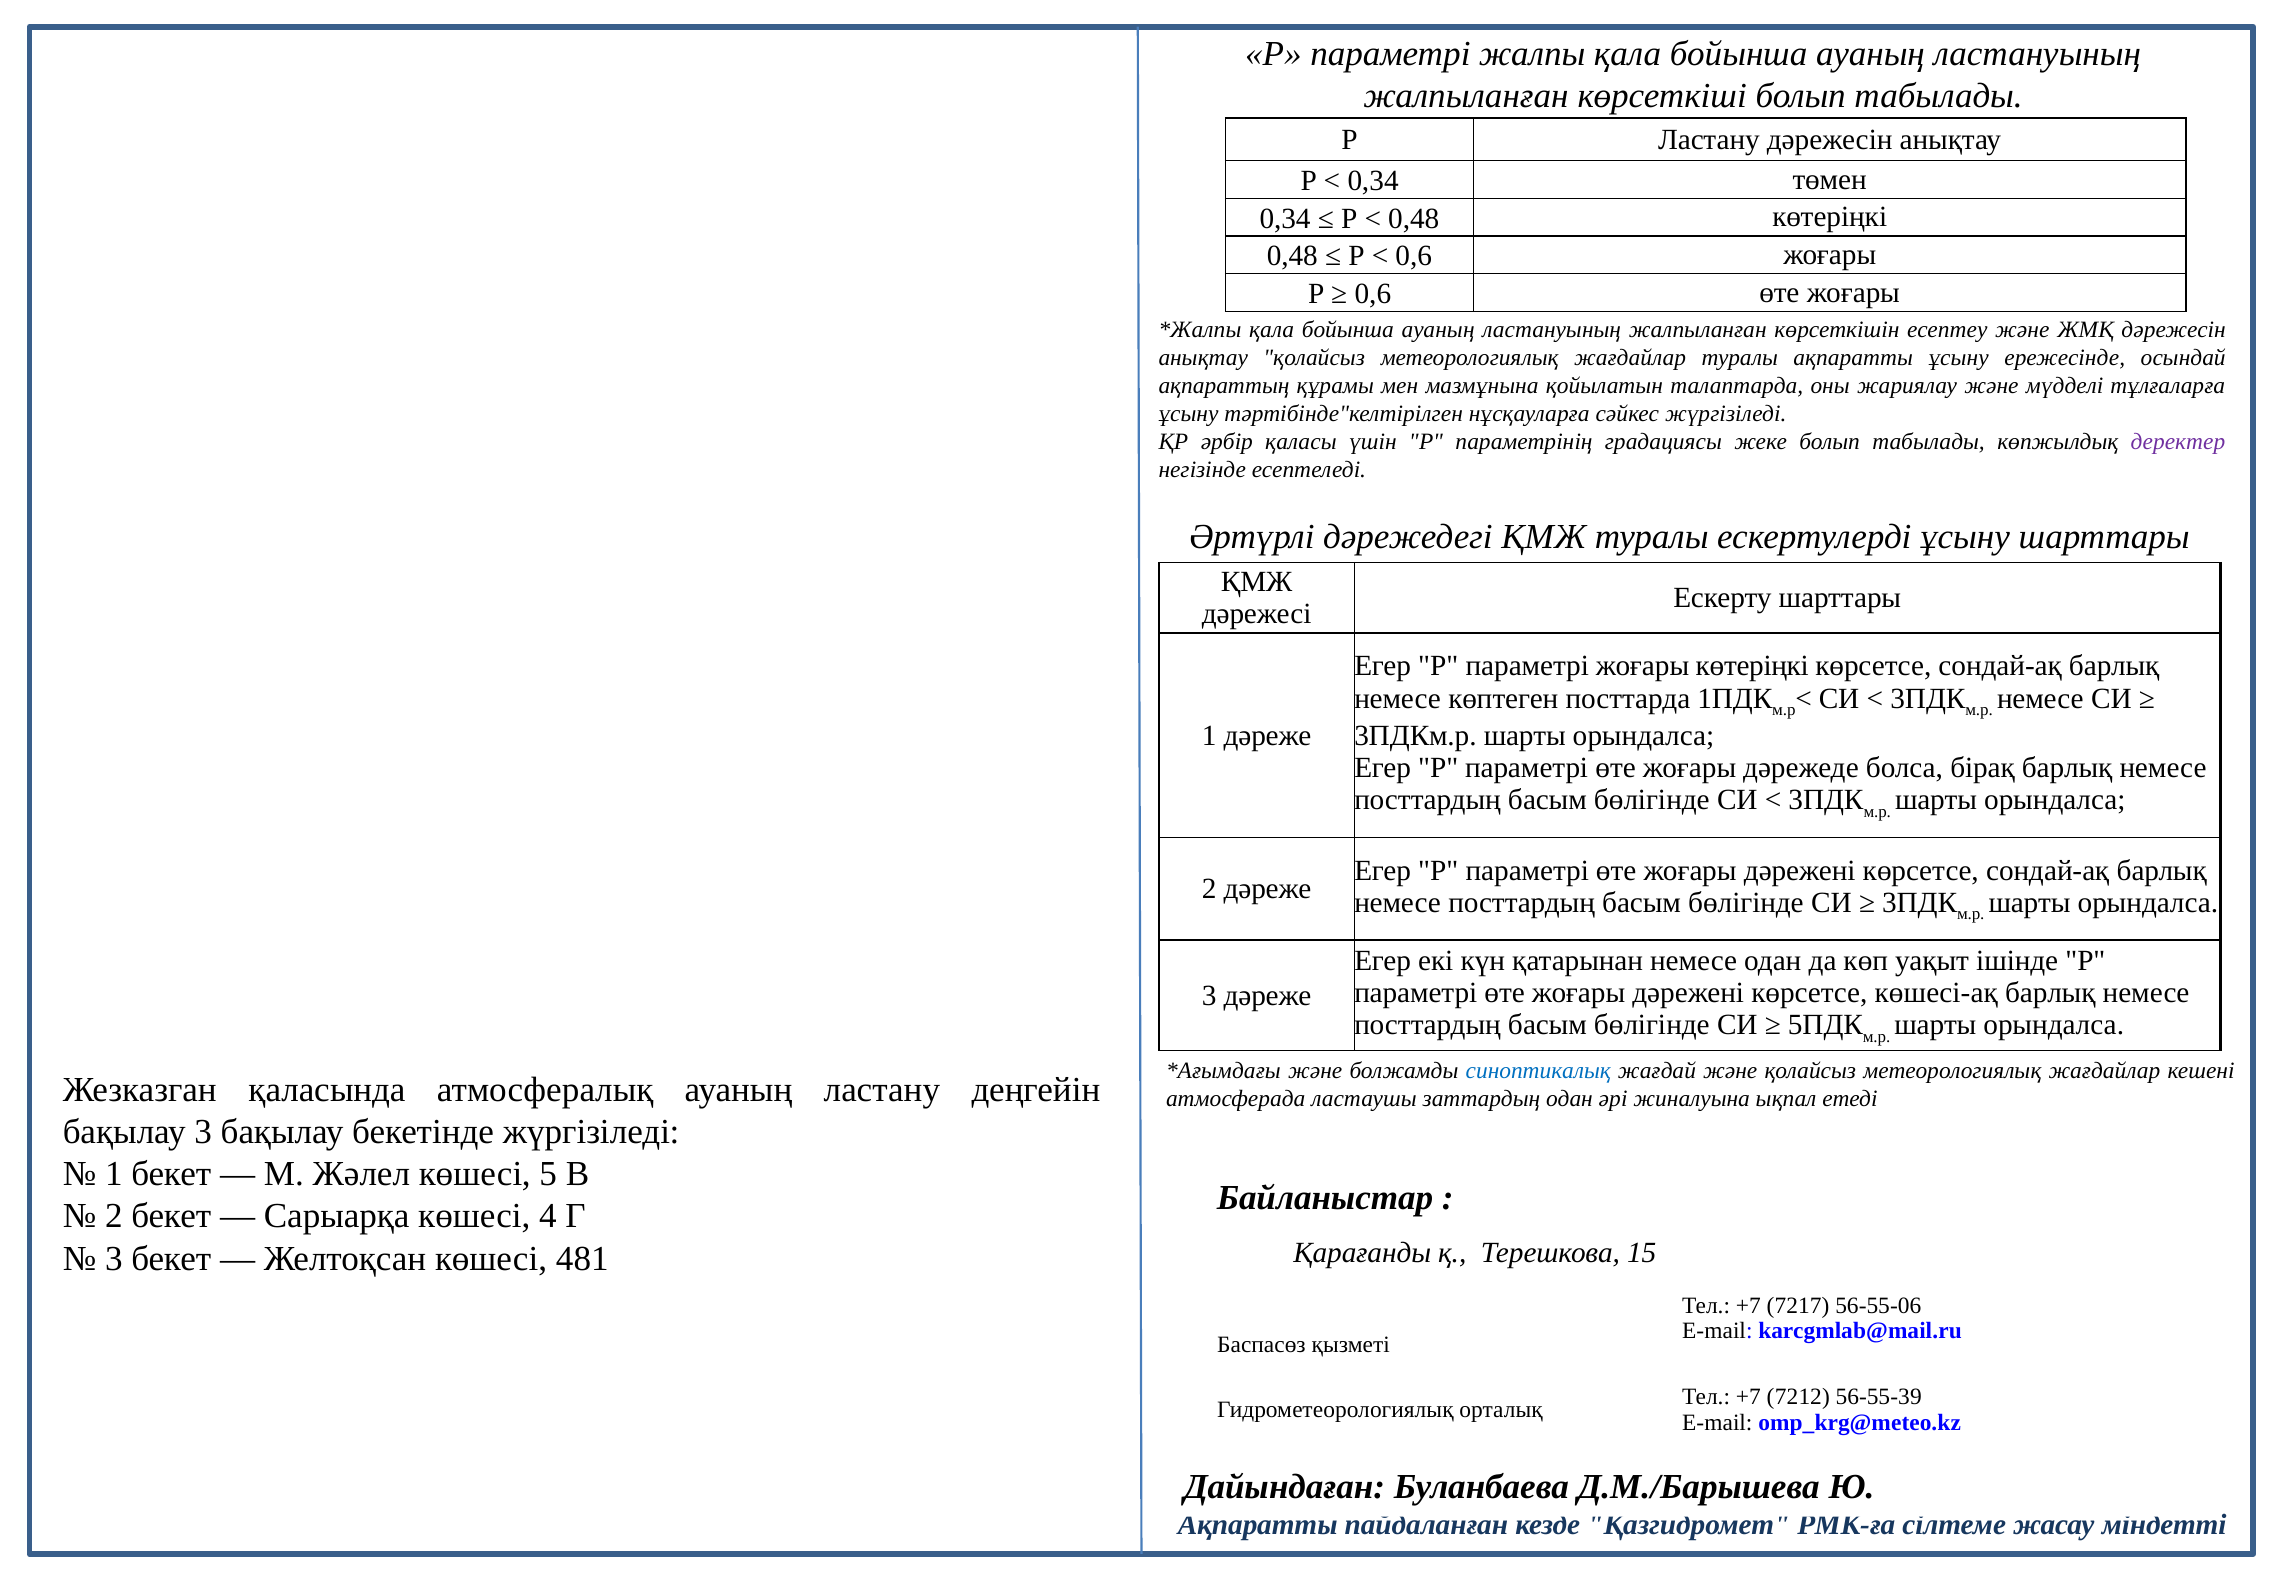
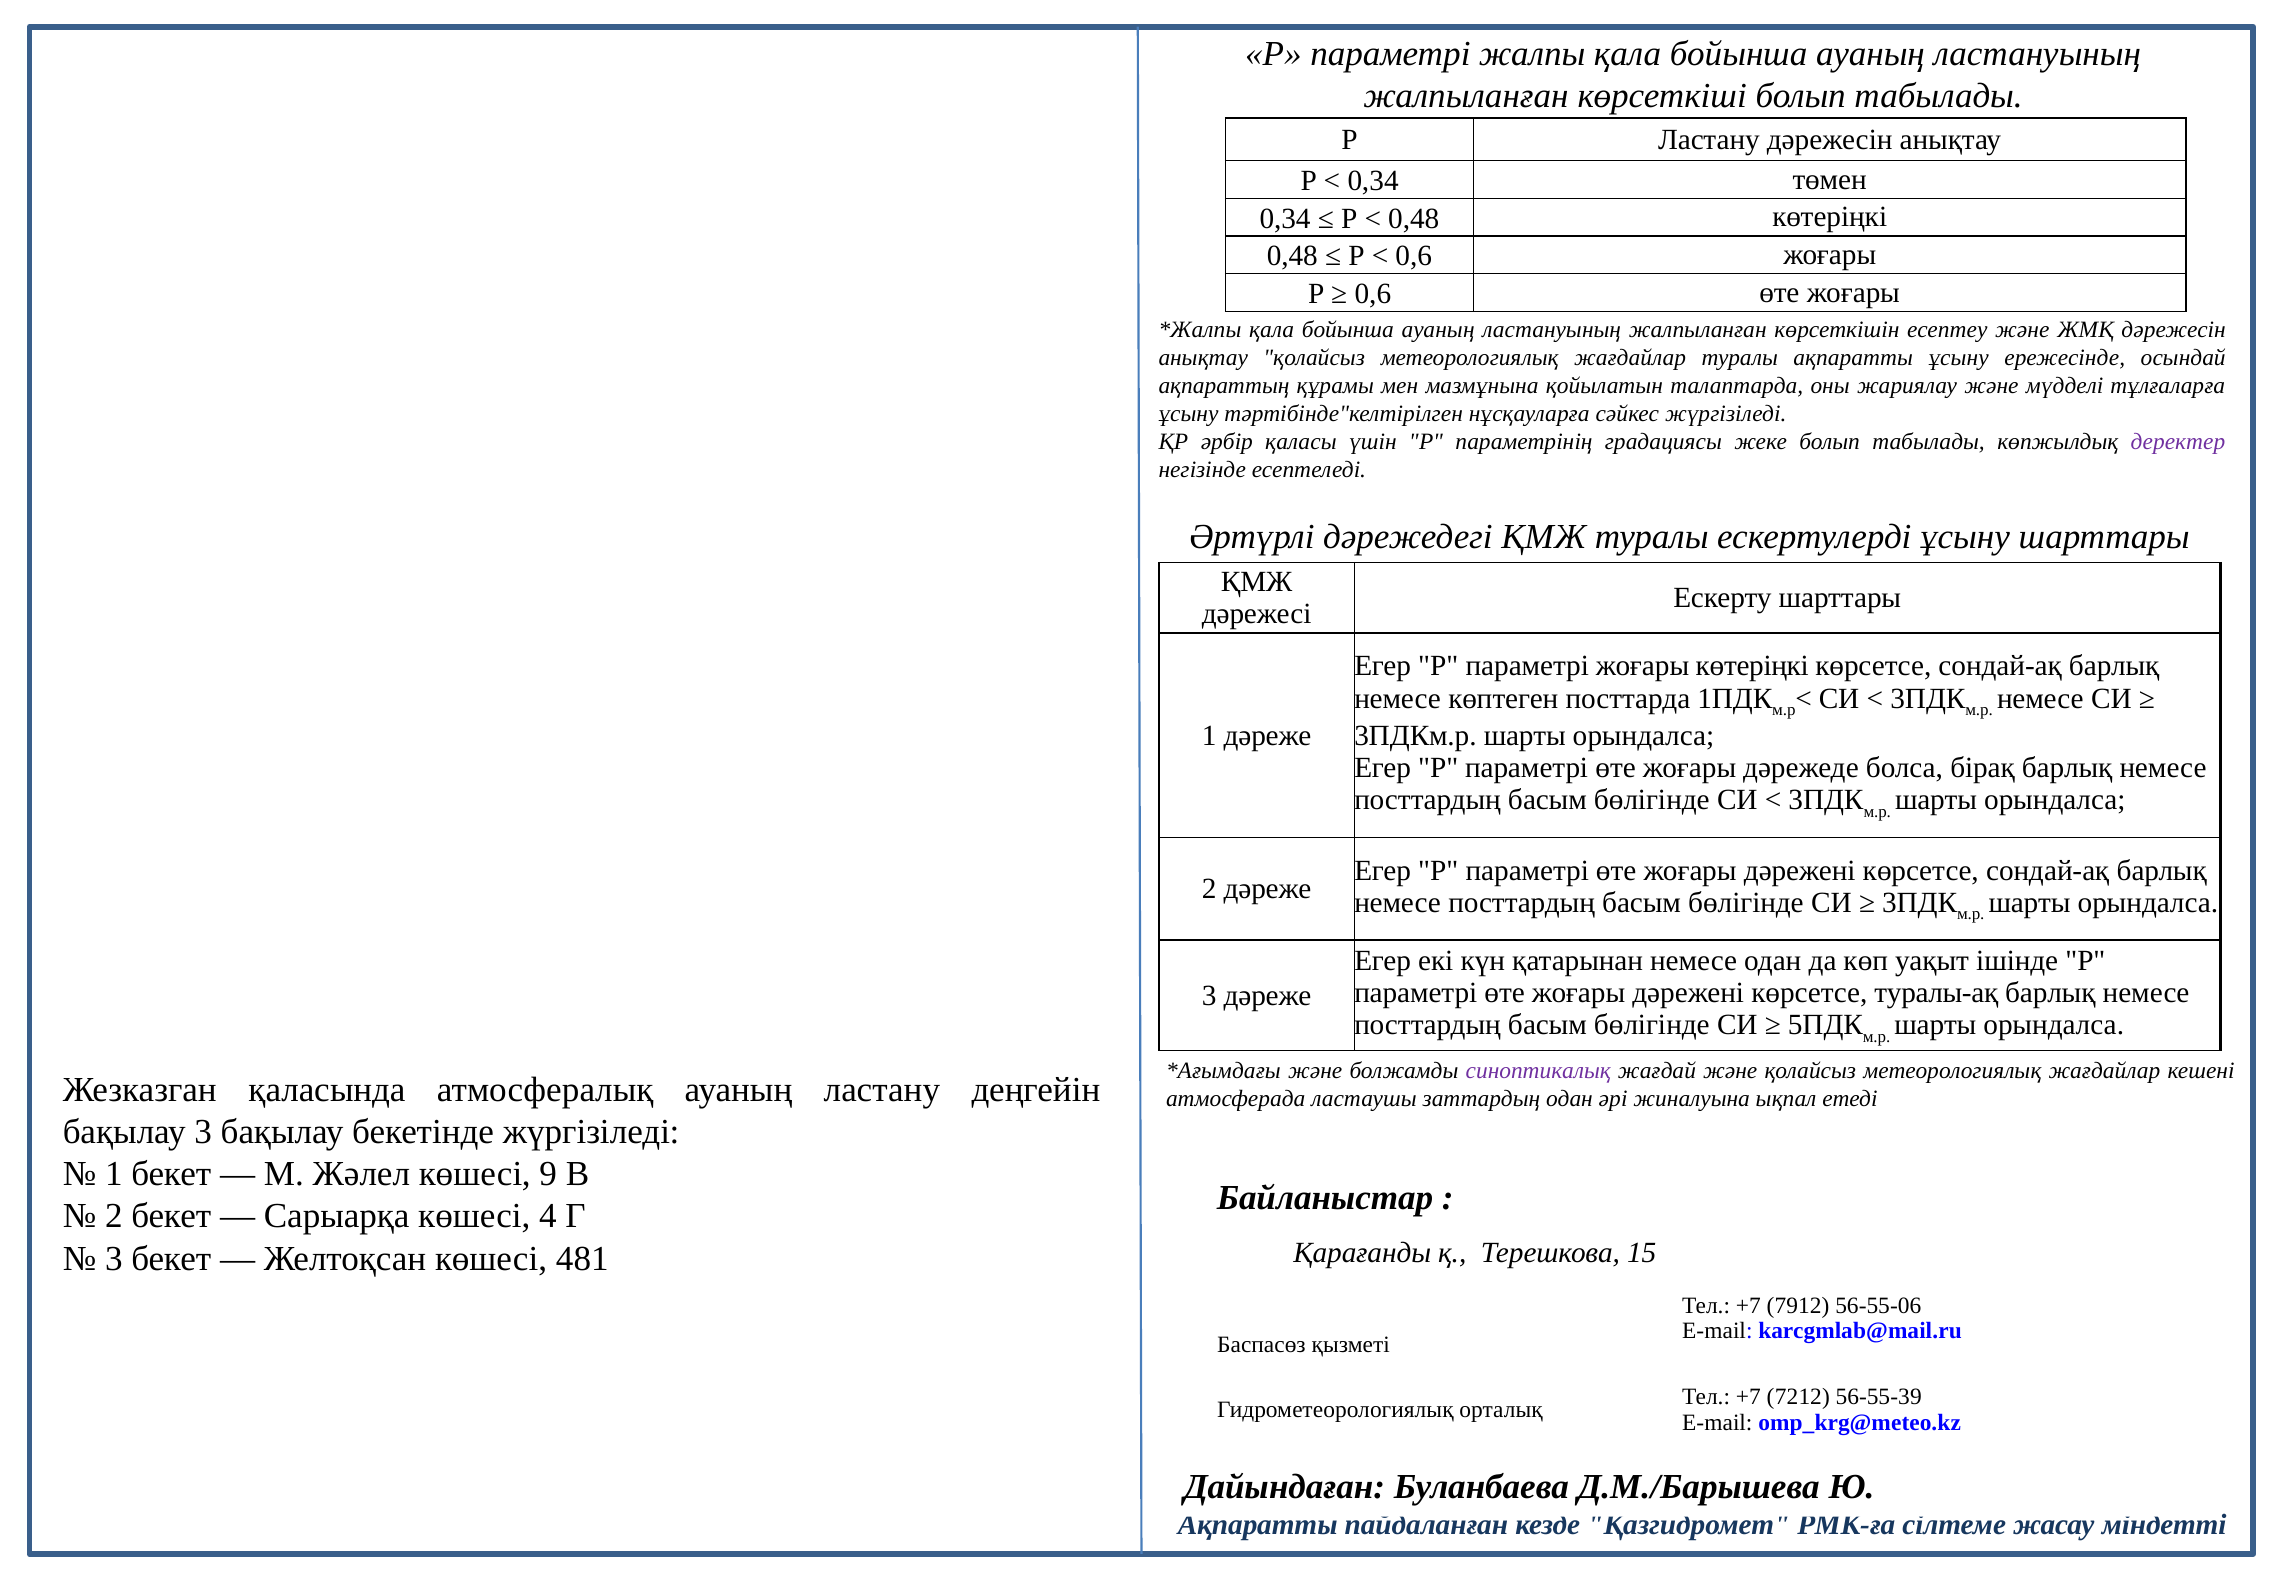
көшесі-ақ: көшесі-ақ -> туралы-ақ (1936, 993)
синоптикалық colour: blue -> purple (1538, 1071)
5: 5 -> 9 (548, 1174)
7217: 7217 -> 7912 (1798, 1305)
